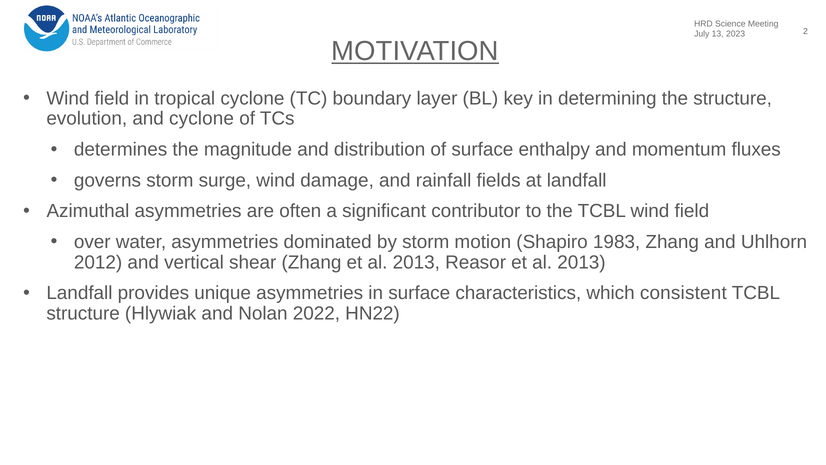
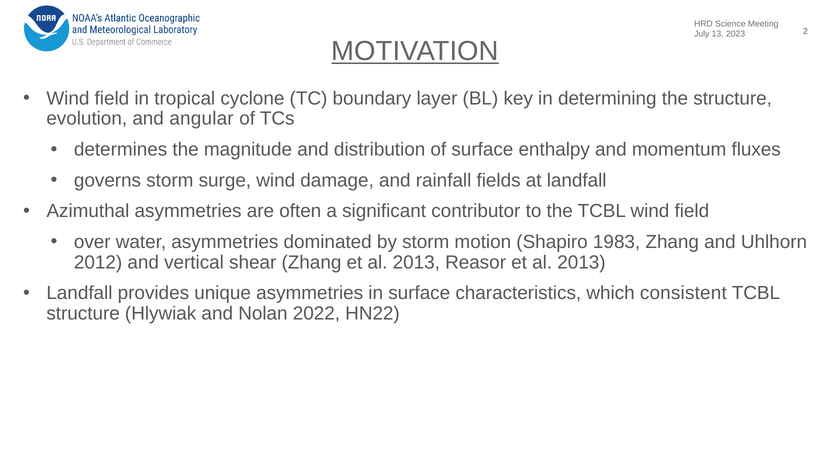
and cyclone: cyclone -> angular (202, 119)
